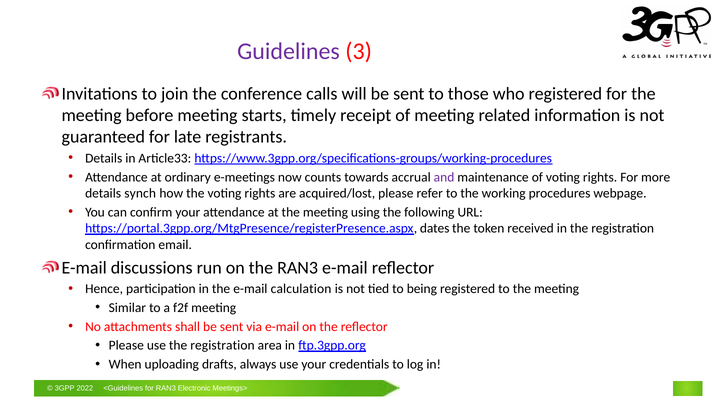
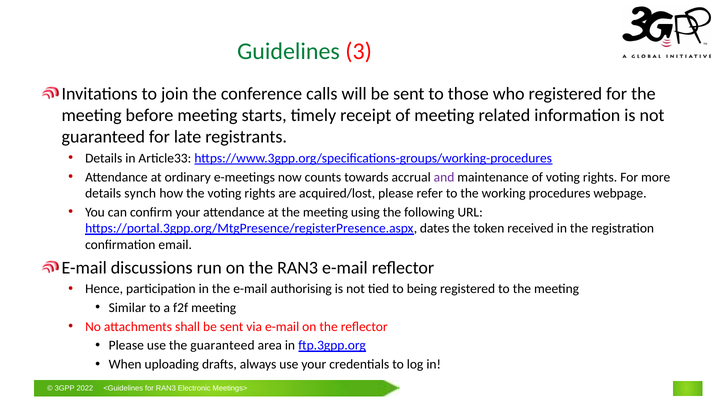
Guidelines colour: purple -> green (289, 52)
calculation: calculation -> authorising (301, 289)
use the registration: registration -> guaranteed (222, 346)
